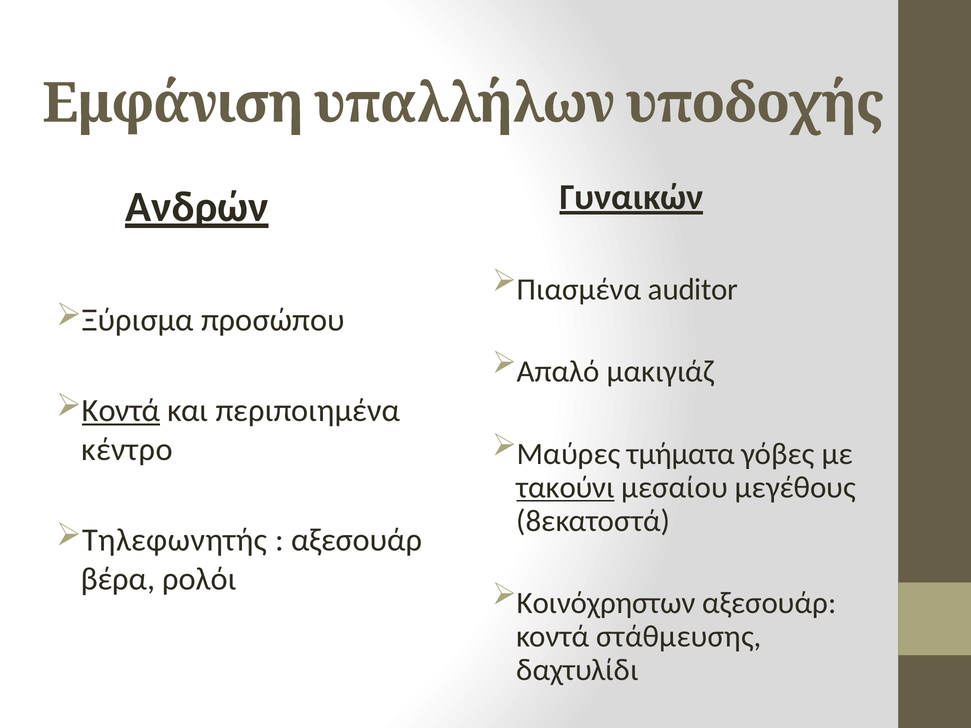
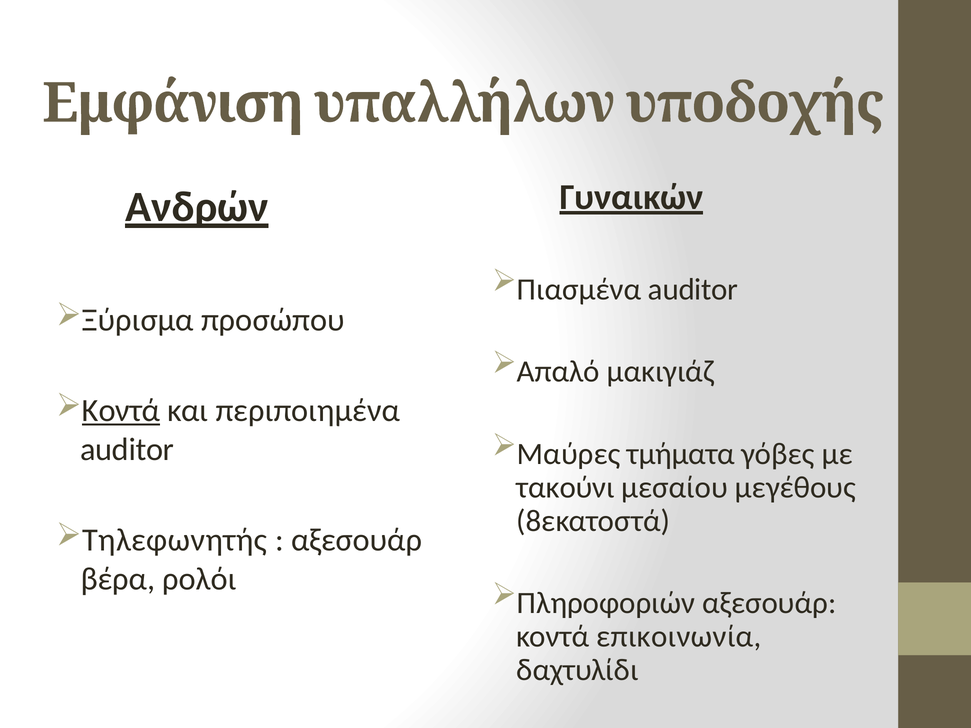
κέντρο: κέντρο -> auditor (127, 450)
τακούνι underline: present -> none (565, 488)
Κοινόχρηστων: Κοινόχρηστων -> Πληροφοριών (606, 603)
στάθμευσης: στάθμευσης -> επικοινωνία (679, 637)
